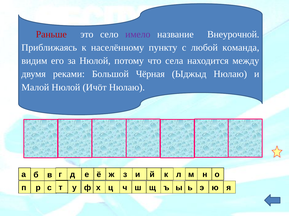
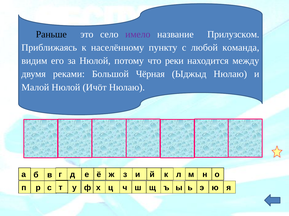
Раньше colour: red -> black (51, 34)
Внеурочной: Внеурочной -> Прилузском (233, 34)
села: села -> реки (174, 61)
